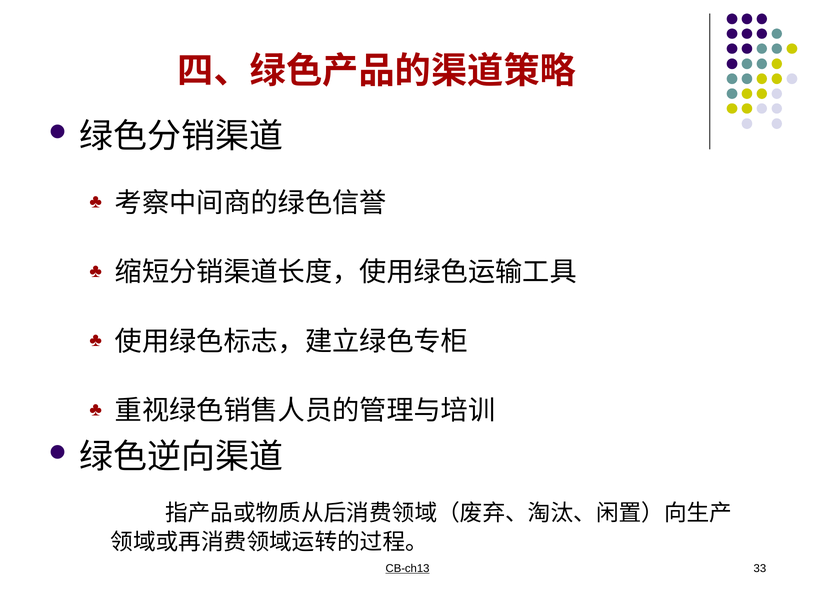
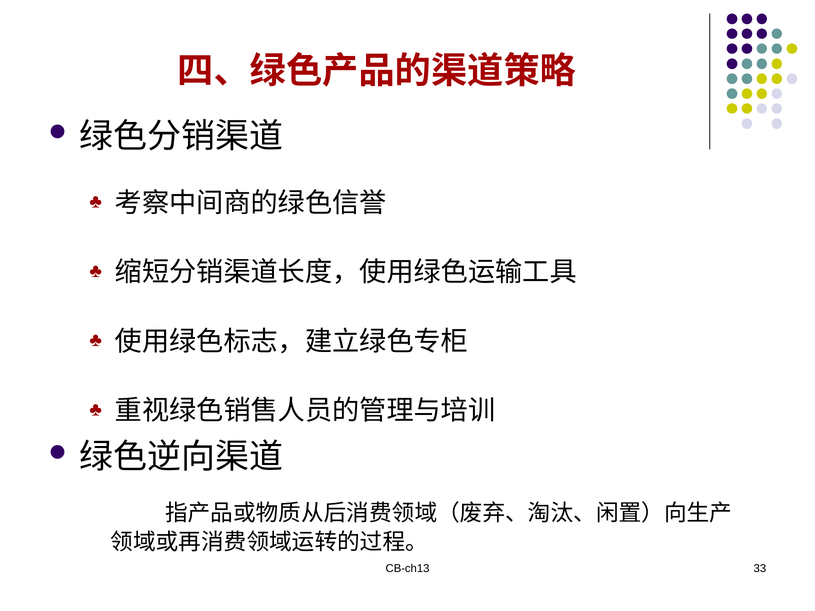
CB-ch13 underline: present -> none (408, 569)
